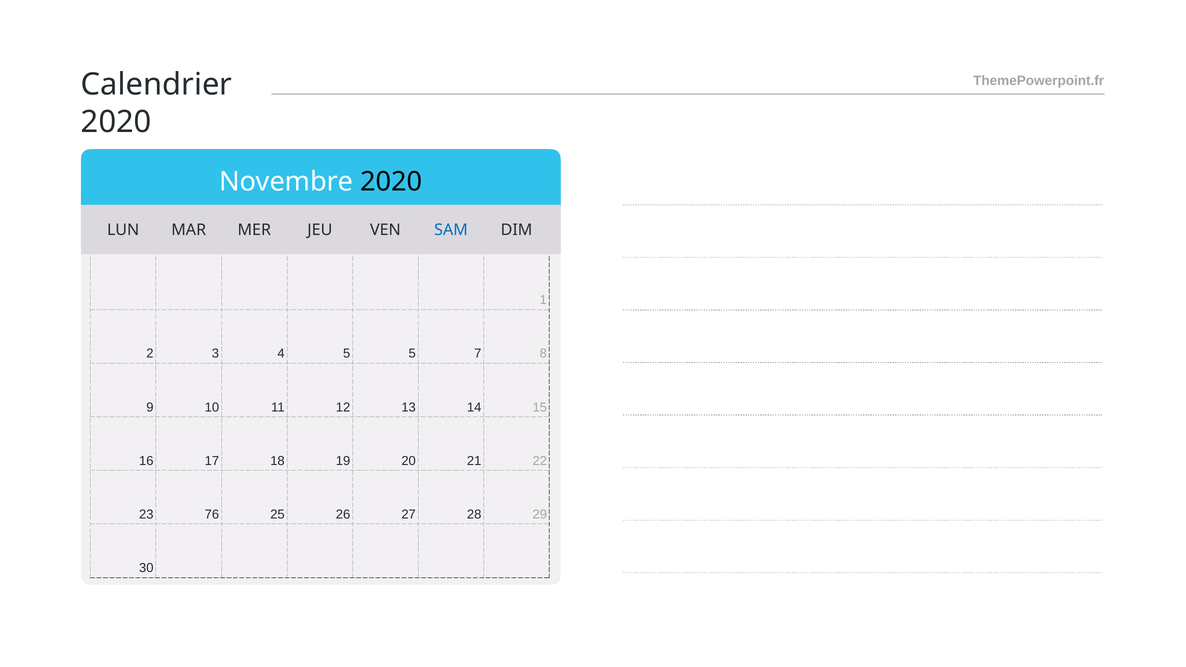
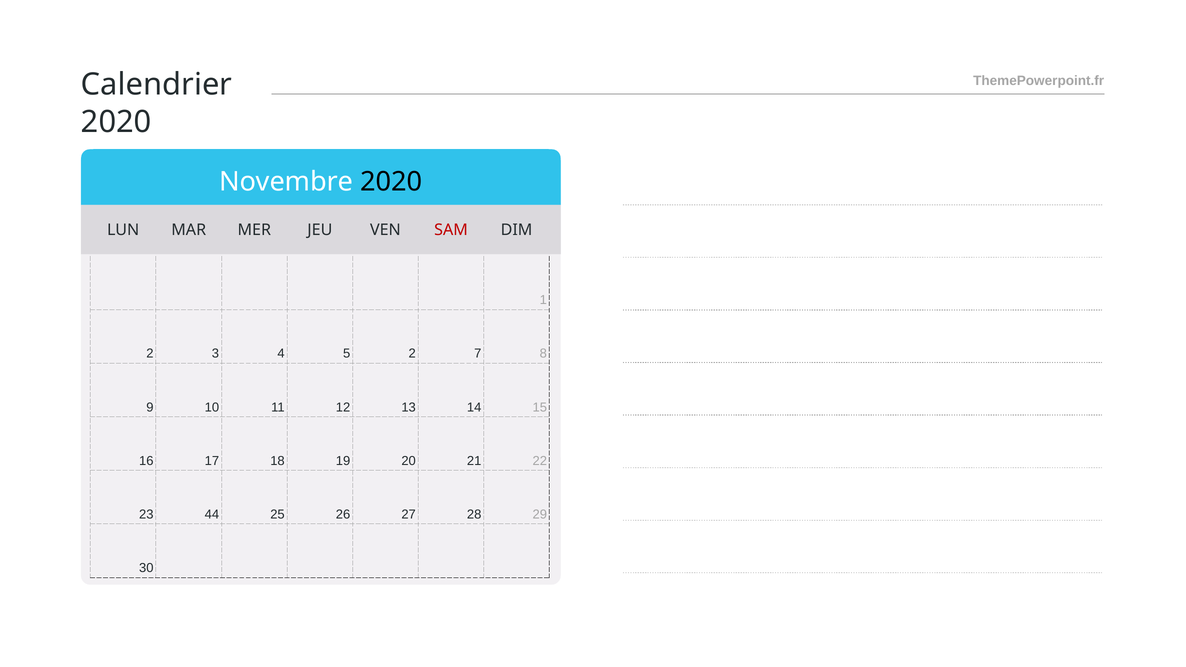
SAM colour: blue -> red (451, 230)
5 5: 5 -> 2 (412, 354)
76: 76 -> 44 (212, 515)
